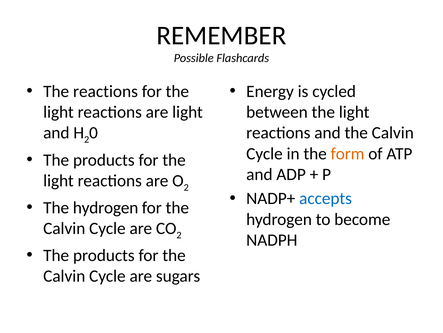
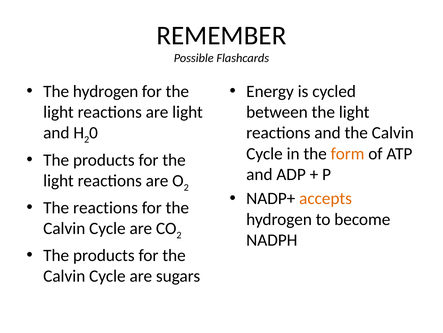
The reactions: reactions -> hydrogen (106, 91)
accepts colour: blue -> orange (326, 198)
The hydrogen: hydrogen -> reactions (105, 207)
